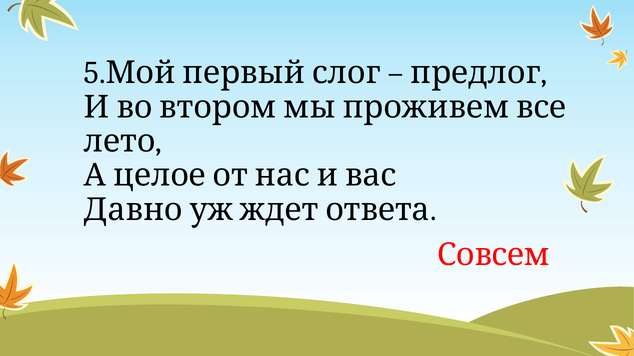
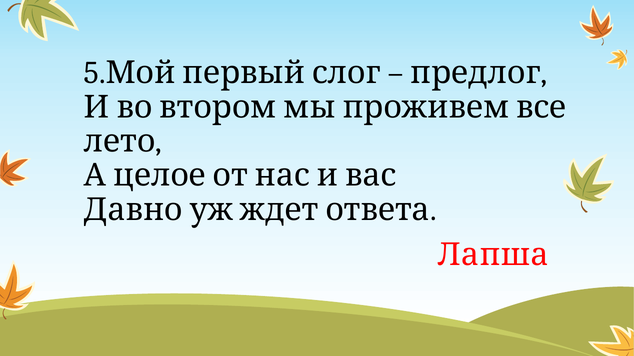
Совсем: Совсем -> Лапша (493, 255)
